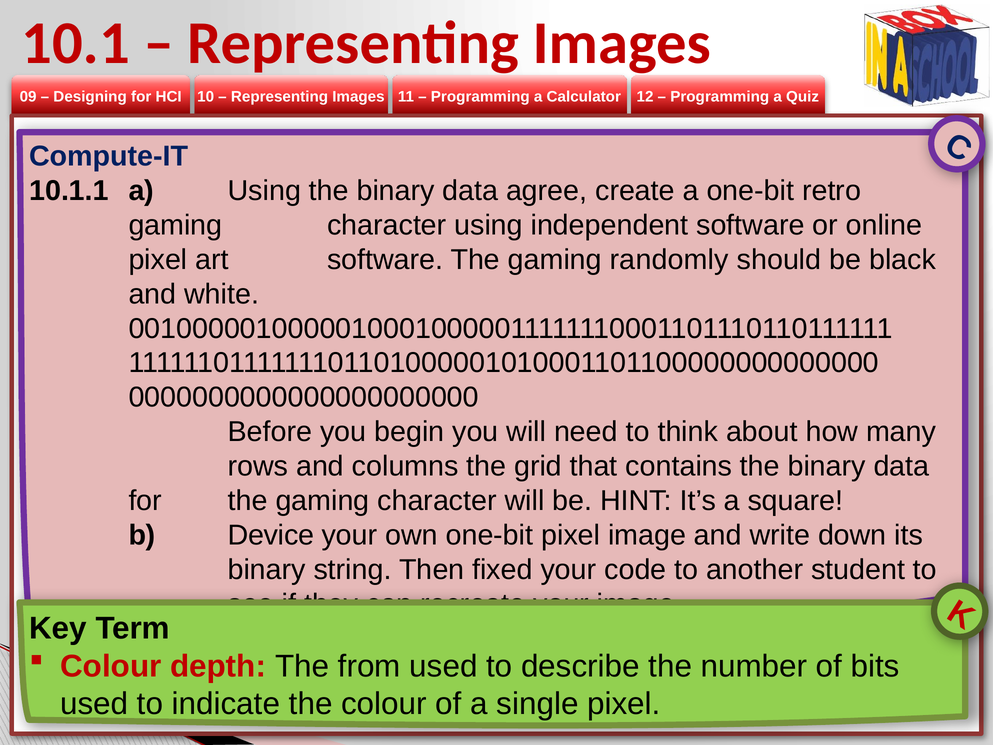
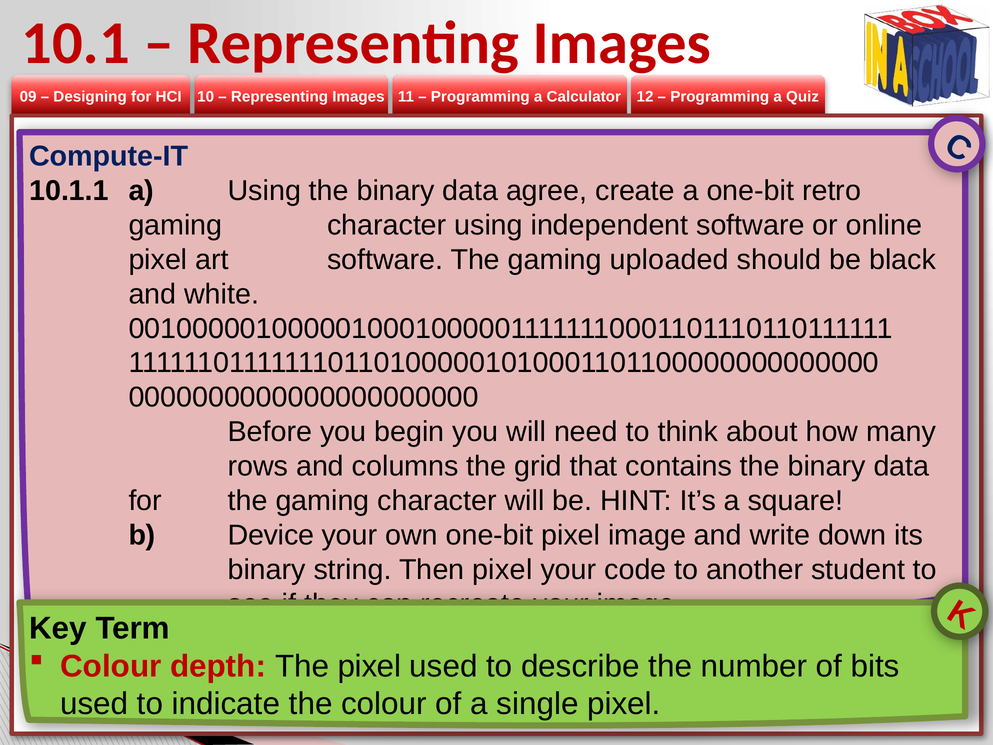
randomly: randomly -> uploaded (669, 260)
Then fixed: fixed -> pixel (502, 570)
The from: from -> pixel (369, 666)
